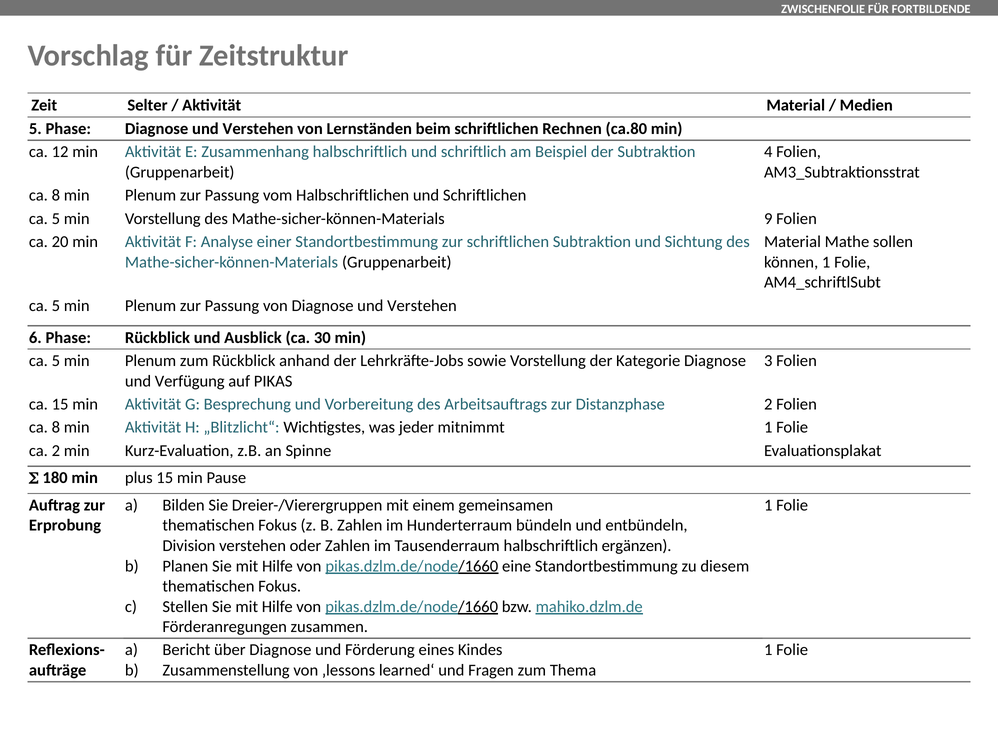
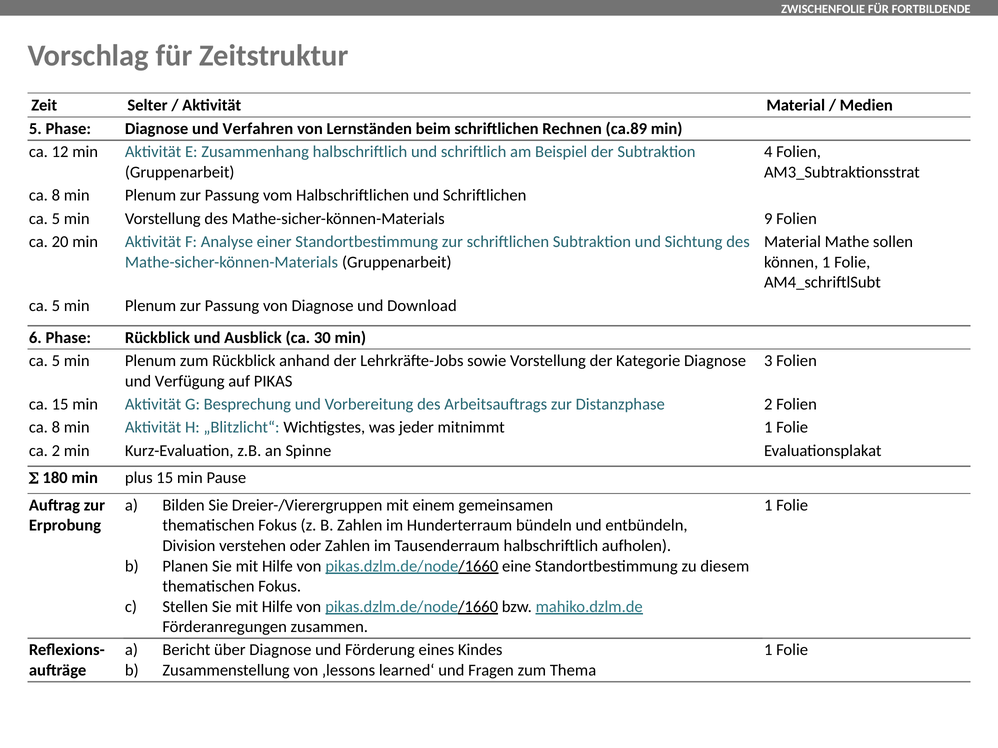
Phase Diagnose und Verstehen: Verstehen -> Verfahren (258, 129)
ca.80: ca.80 -> ca.89 (626, 129)
von Diagnose und Verstehen: Verstehen -> Download (422, 306)
ergänzen: ergänzen -> aufholen (636, 546)
